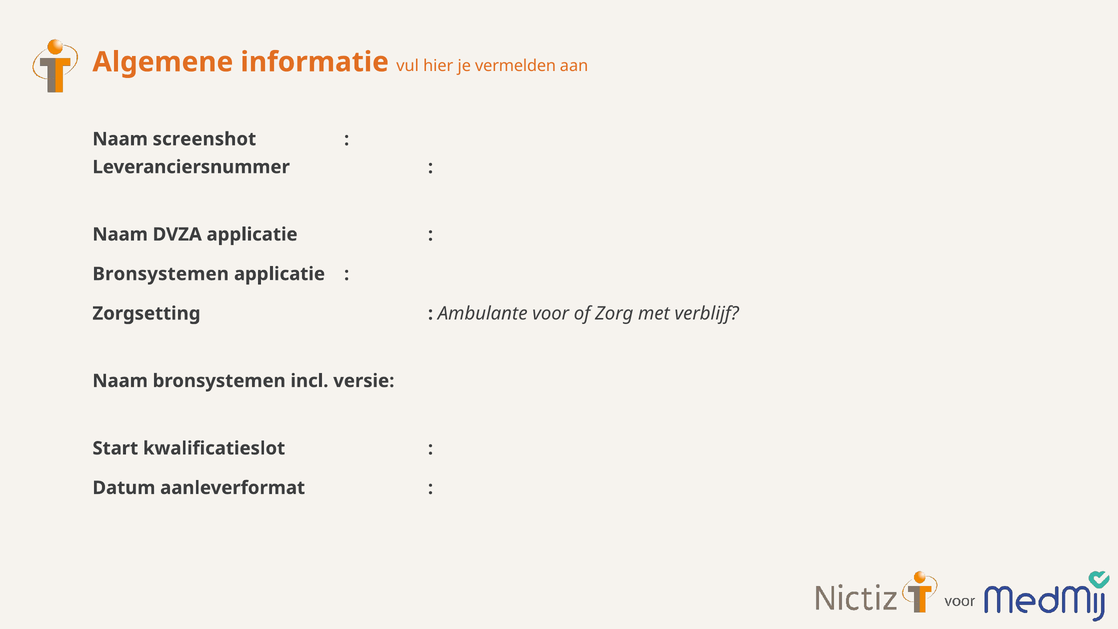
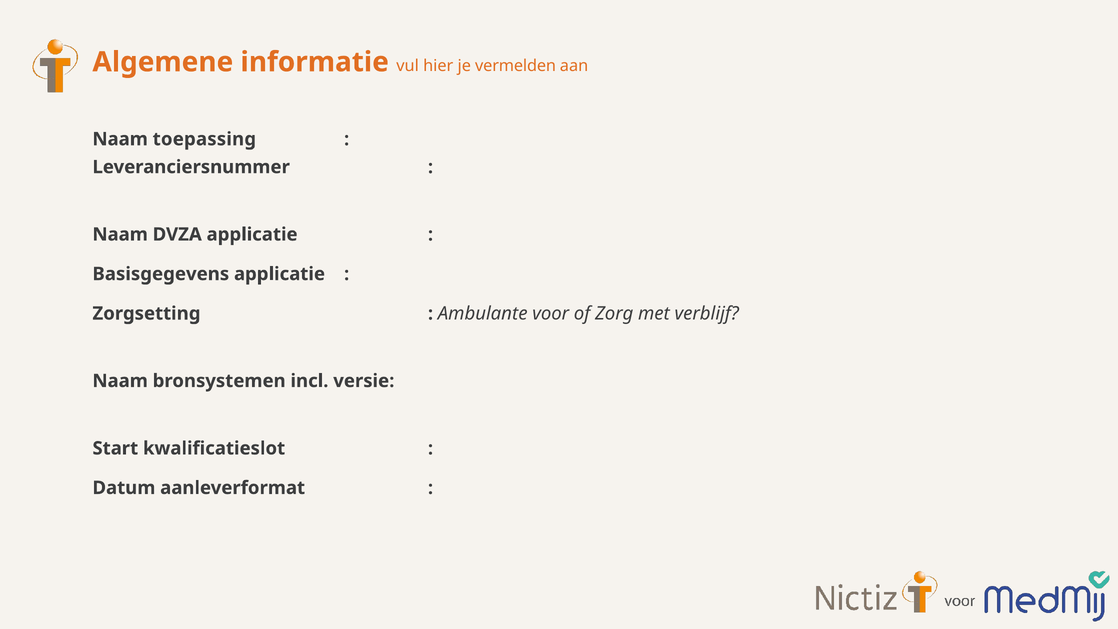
screenshot: screenshot -> toepassing (204, 139)
Bronsystemen: Bronsystemen -> Basisgegevens (161, 274)
